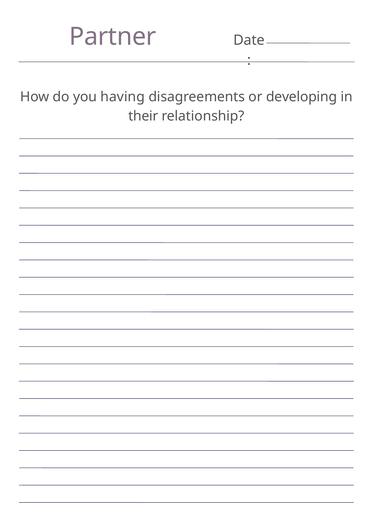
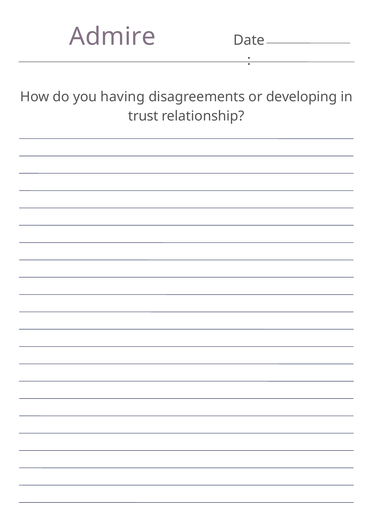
Partner: Partner -> Admire (112, 37)
their: their -> trust (143, 116)
